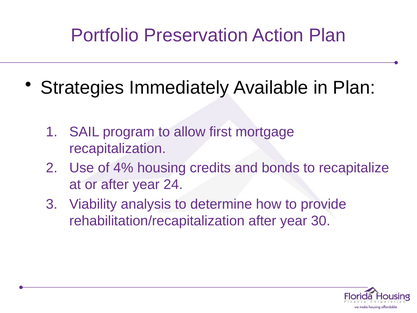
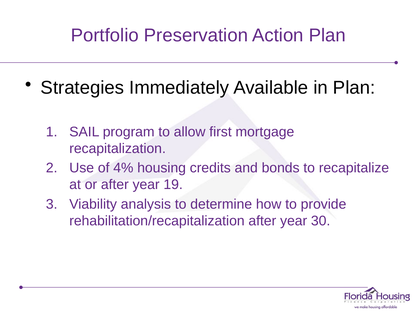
24: 24 -> 19 (173, 184)
